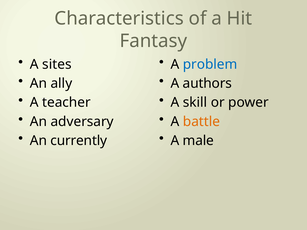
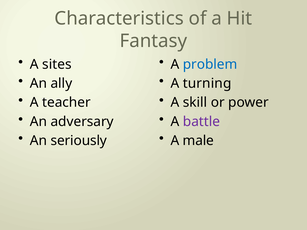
authors: authors -> turning (207, 83)
battle colour: orange -> purple (201, 122)
currently: currently -> seriously (79, 141)
